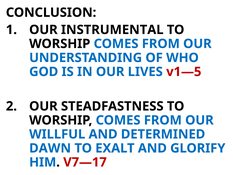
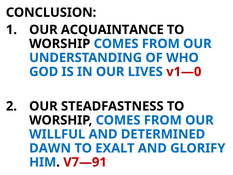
INSTRUMENTAL: INSTRUMENTAL -> ACQUAINTANCE (112, 30)
v1—5: v1—5 -> v1—0 (184, 72)
V7—17: V7—17 -> V7—91 (85, 162)
